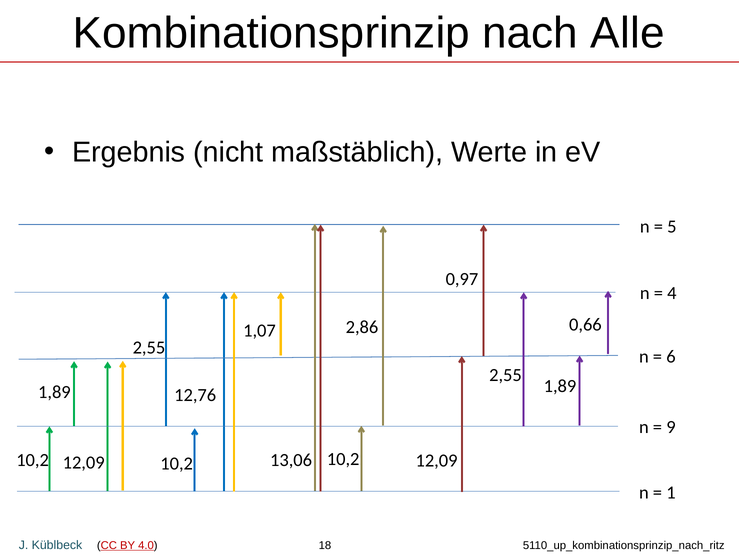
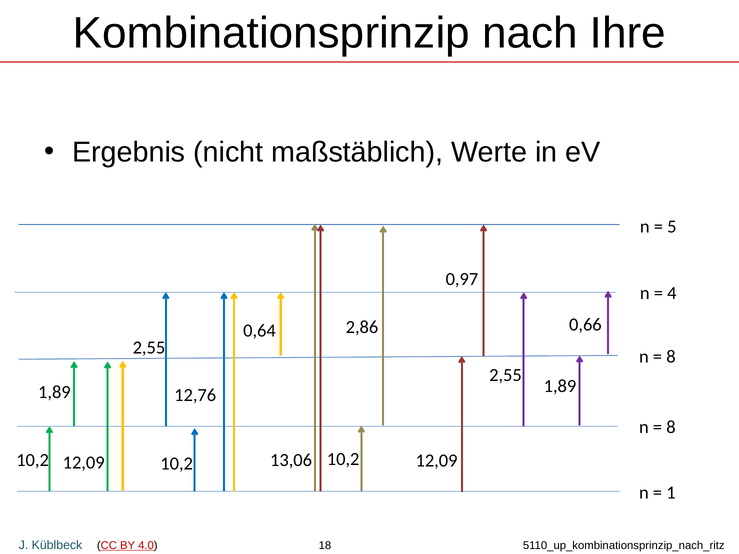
Alle: Alle -> Ihre (628, 33)
1,07: 1,07 -> 0,64 (260, 331)
6: 6 -> 8 (671, 357)
9: 9 -> 8 (671, 428)
